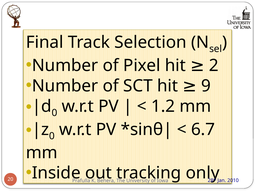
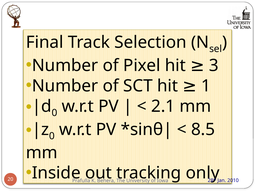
2: 2 -> 3 (214, 66)
9: 9 -> 1 (206, 86)
1.2: 1.2 -> 2.1 (163, 106)
6.7: 6.7 -> 8.5 (203, 130)
